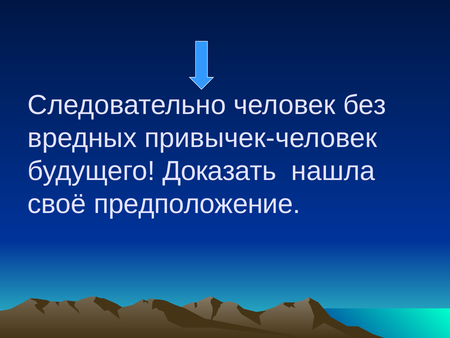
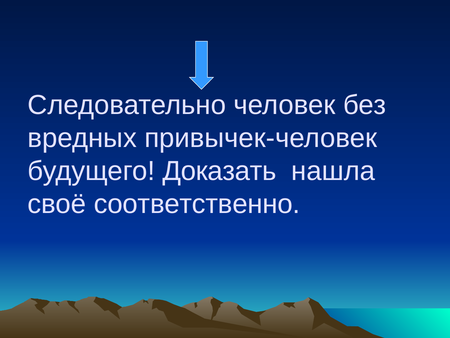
предположение: предположение -> соответственно (197, 204)
